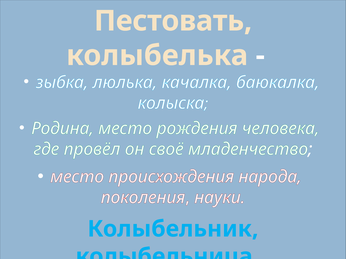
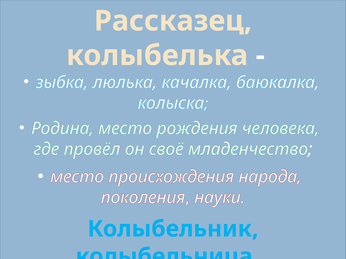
Пестовать: Пестовать -> Рассказец (173, 21)
